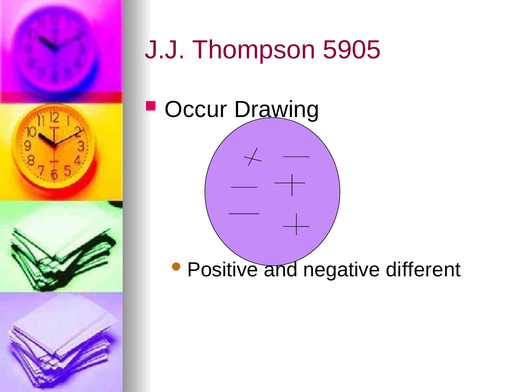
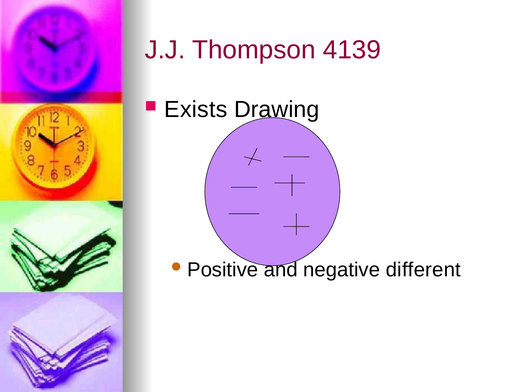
5905: 5905 -> 4139 (352, 50)
Occur: Occur -> Exists (196, 110)
